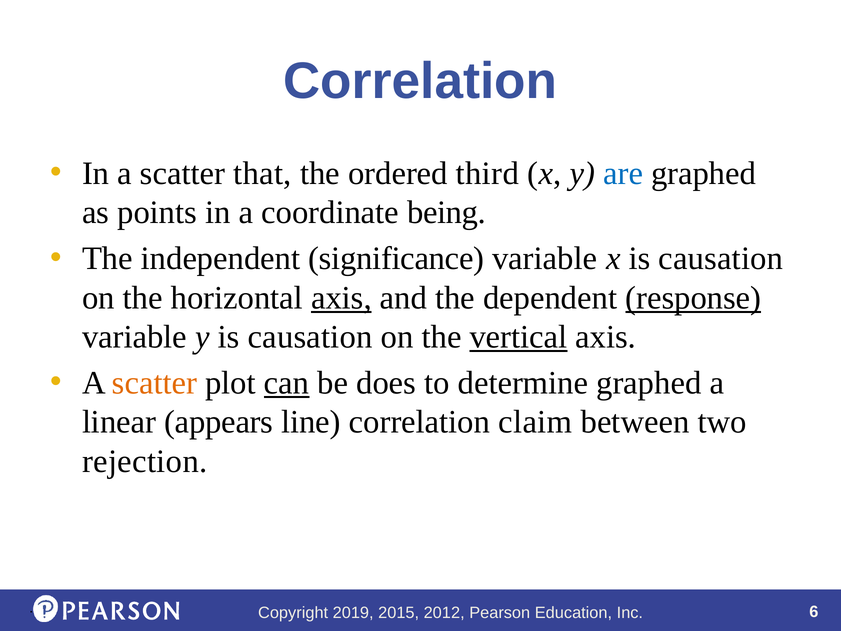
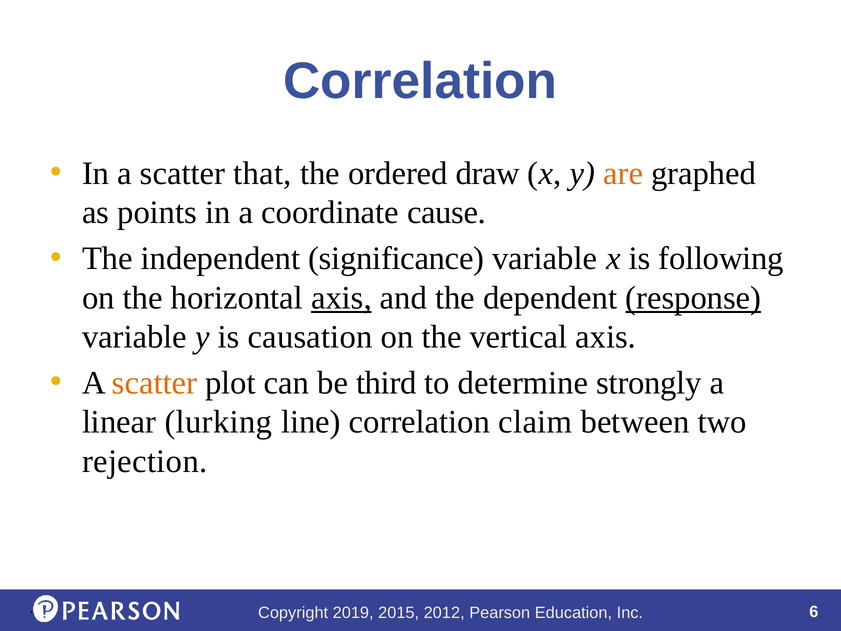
third: third -> draw (488, 173)
are colour: blue -> orange (623, 173)
being: being -> cause (447, 213)
x is causation: causation -> following (721, 258)
vertical underline: present -> none (518, 337)
can underline: present -> none (287, 383)
does: does -> third (386, 383)
determine graphed: graphed -> strongly (649, 383)
appears: appears -> lurking (218, 422)
